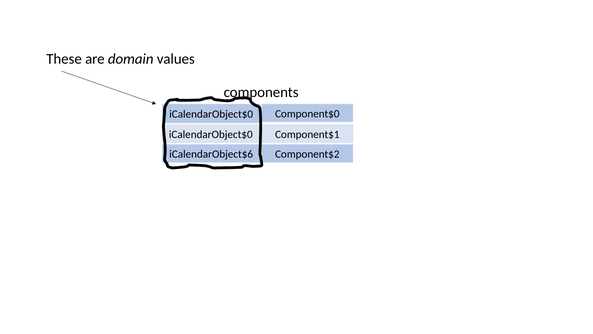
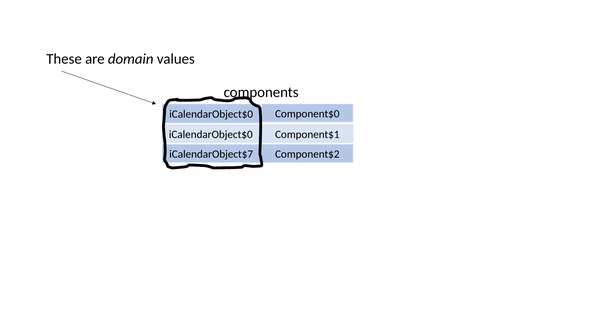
iCalendarObject$6: iCalendarObject$6 -> iCalendarObject$7 (211, 154)
